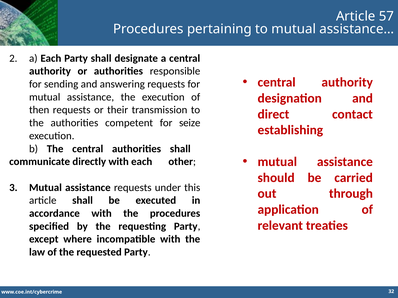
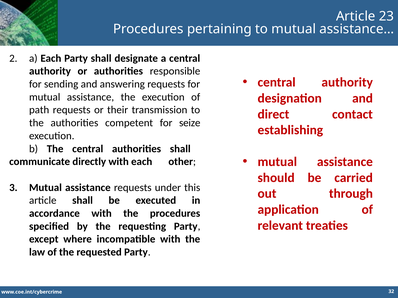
57: 57 -> 23 (386, 16)
then: then -> path (39, 110)
